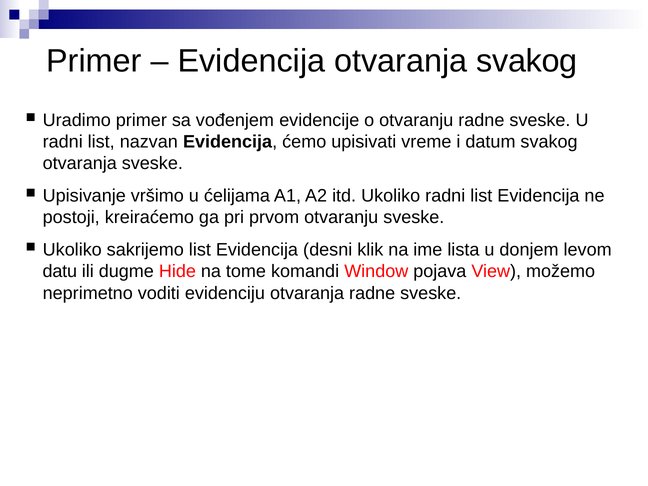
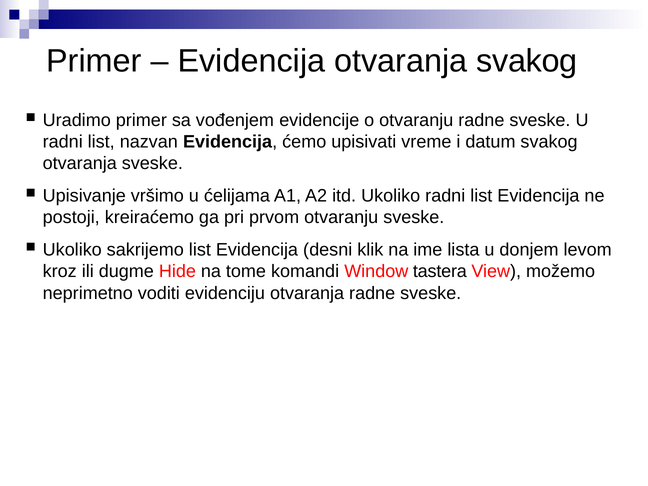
datu: datu -> kroz (60, 272)
pojava: pojava -> tastera (440, 272)
